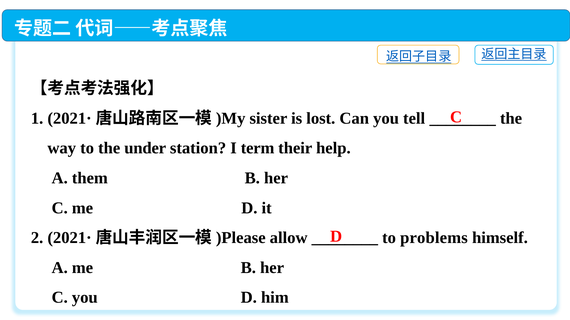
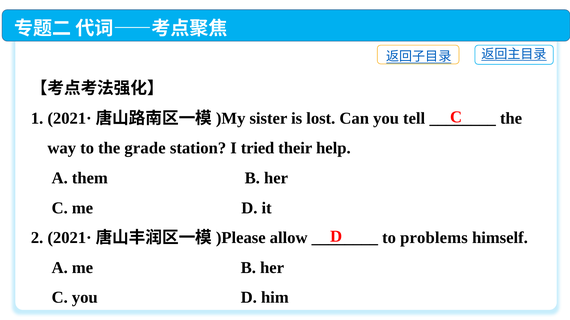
under: under -> grade (145, 148)
term: term -> tried (258, 148)
